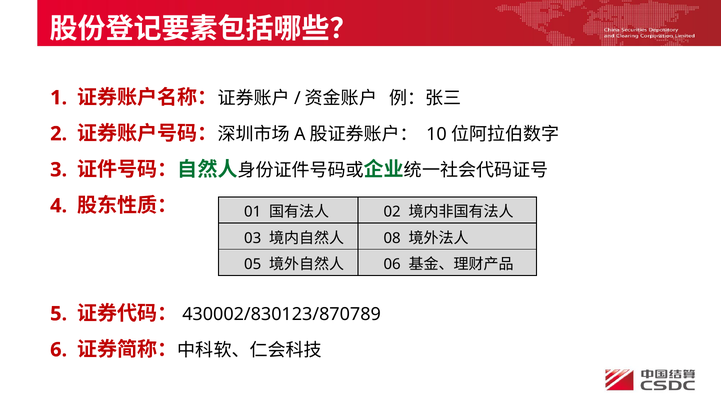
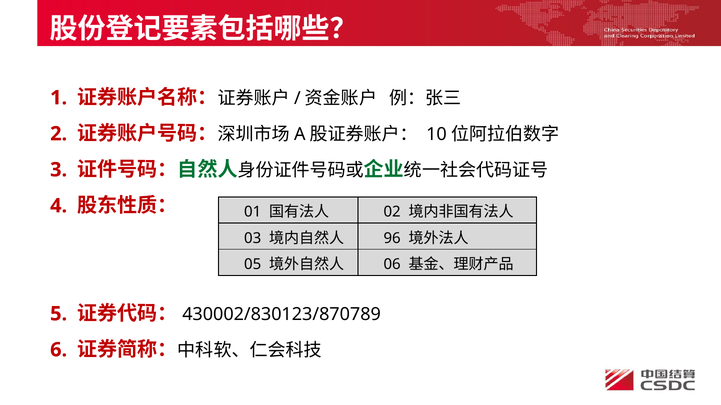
08: 08 -> 96 (392, 238)
